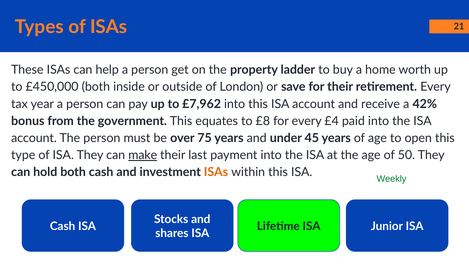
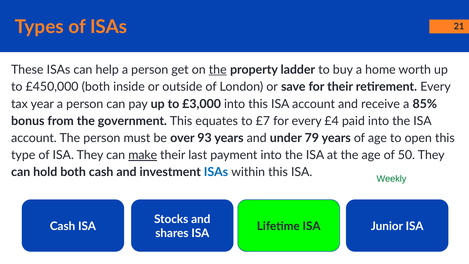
the underline: none -> present (218, 70)
£7,962: £7,962 -> £3,000 (202, 104)
42%: 42% -> 85% (425, 104)
£8: £8 -> £7 (263, 121)
75: 75 -> 93 (205, 138)
45: 45 -> 79 (312, 138)
ISAs colour: orange -> blue (216, 172)
